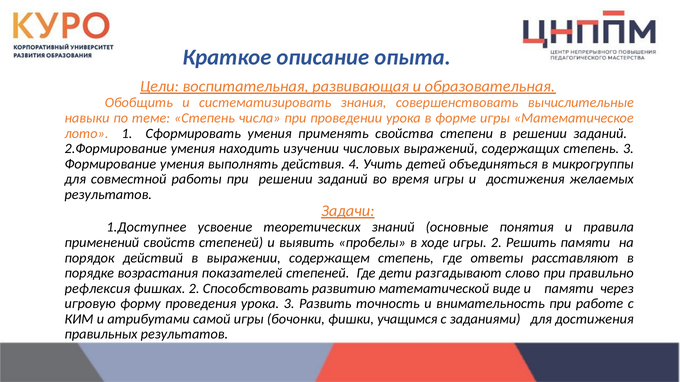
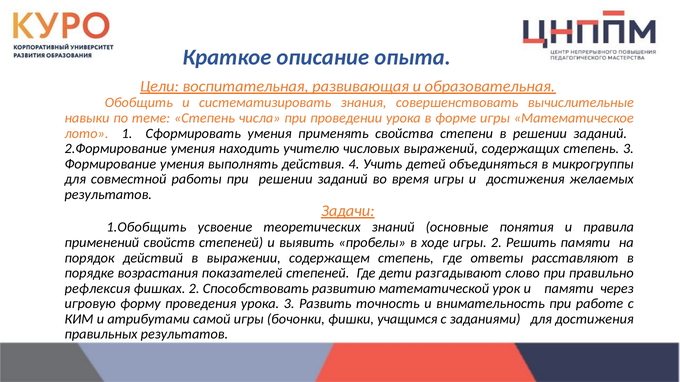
изучении: изучении -> учителю (311, 149)
1.Доступнее: 1.Доступнее -> 1.Обобщить (146, 228)
виде: виде -> урок (506, 289)
